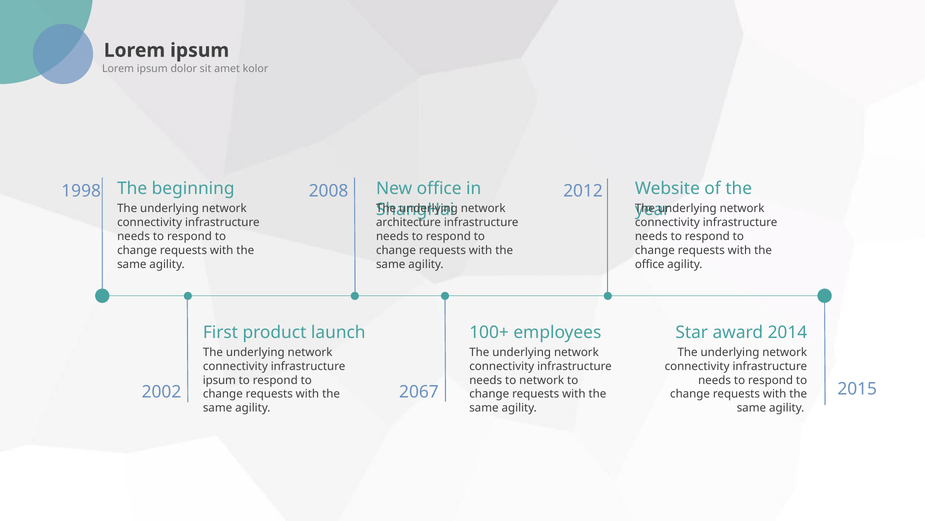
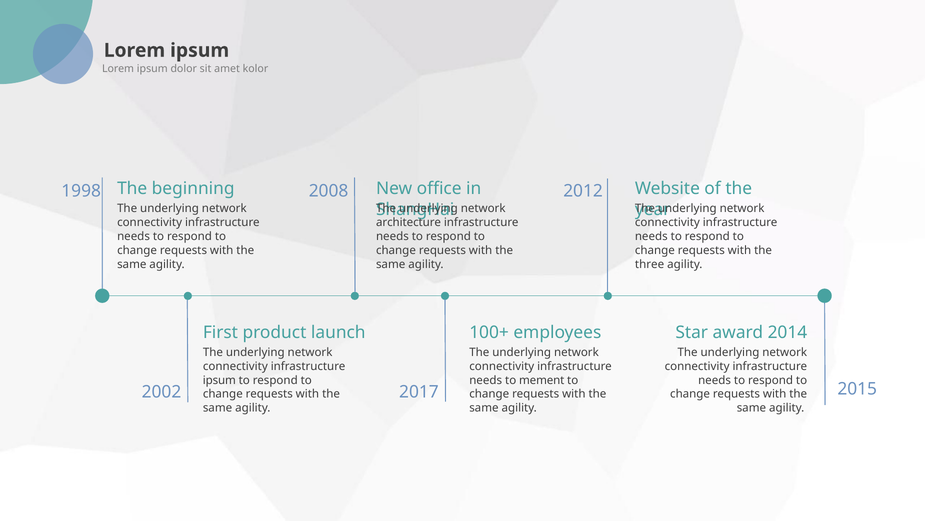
office: office -> three (650, 264)
to network: network -> mement (542, 380)
2067: 2067 -> 2017 (419, 392)
